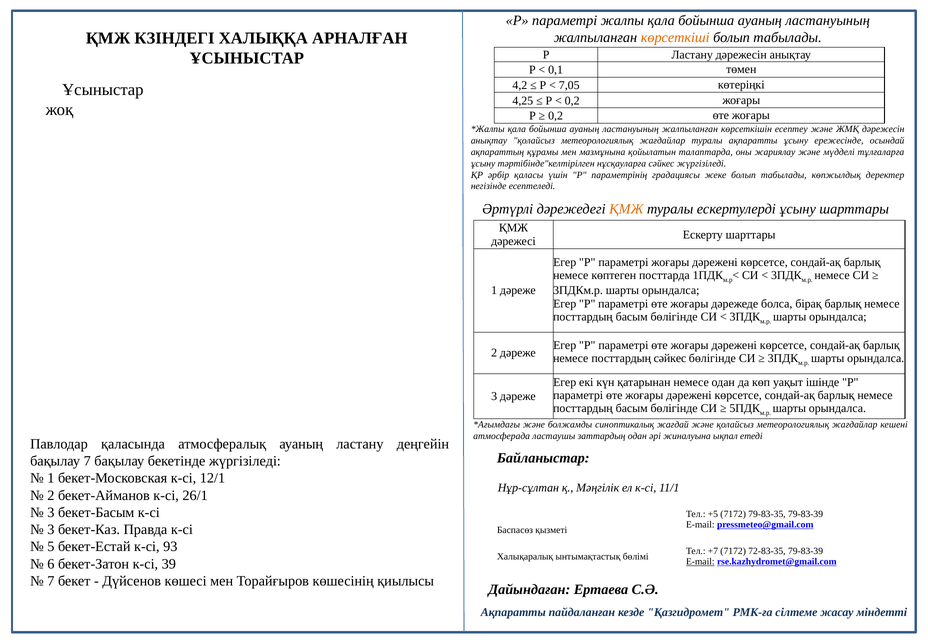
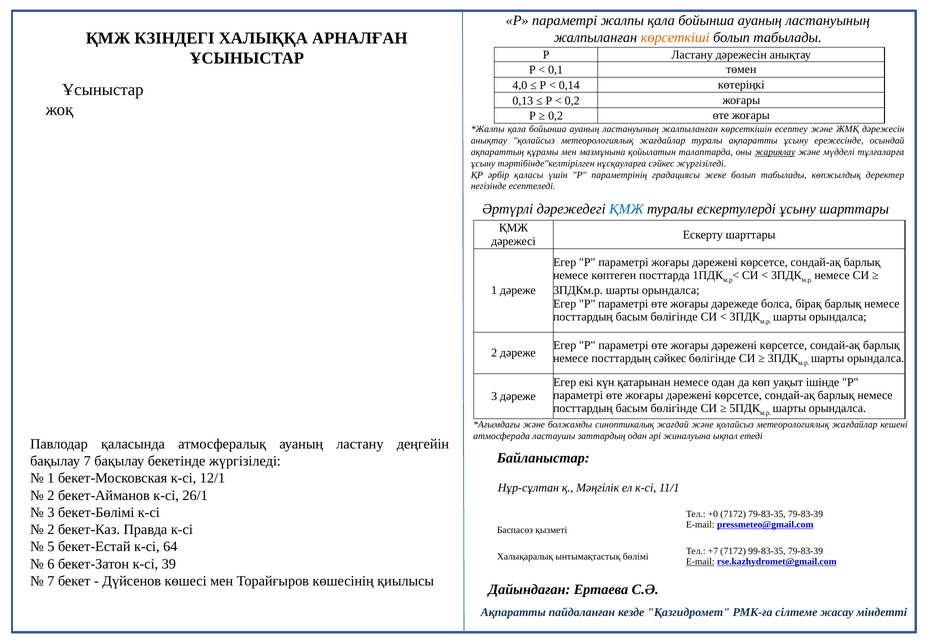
4,2: 4,2 -> 4,0 (520, 85)
7,05: 7,05 -> 0,14 (569, 85)
4,25: 4,25 -> 0,13 (523, 100)
жариялау underline: none -> present (775, 152)
ҚМЖ colour: orange -> blue (626, 209)
бекет-Басым: бекет-Басым -> бекет-Бөлімі (96, 512)
+5: +5 -> +0 (713, 514)
3: 3 -> 2 (51, 529)
93: 93 -> 64 (170, 546)
72-83-35: 72-83-35 -> 99-83-35 (767, 551)
